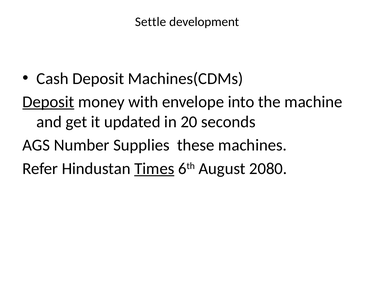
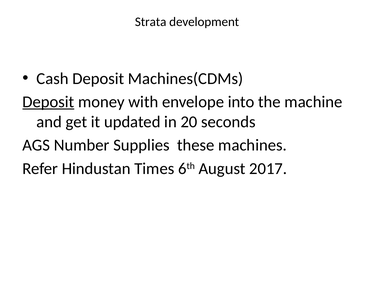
Settle: Settle -> Strata (151, 22)
Times underline: present -> none (154, 168)
2080: 2080 -> 2017 (268, 168)
